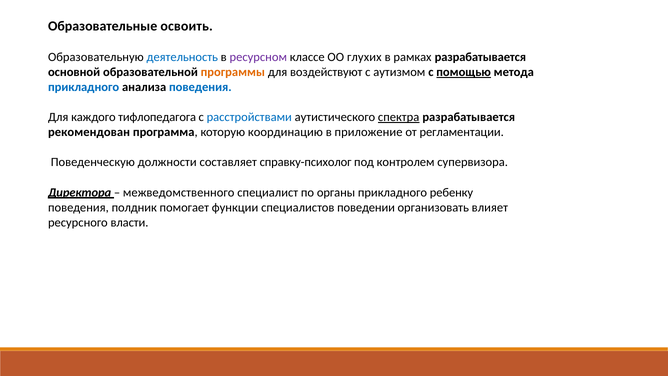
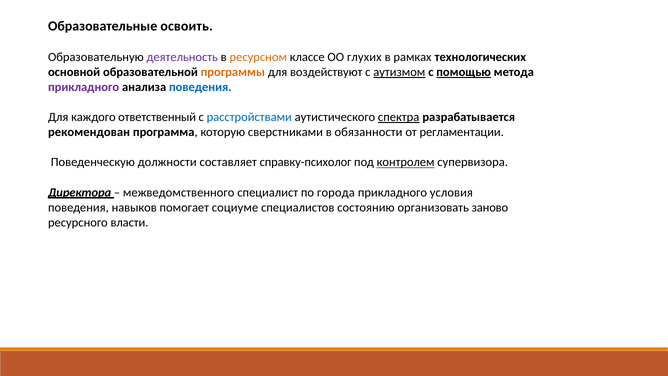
деятельность colour: blue -> purple (182, 57)
ресурсном colour: purple -> orange (258, 57)
рамках разрабатывается: разрабатывается -> технологических (480, 57)
аутизмом underline: none -> present (399, 72)
прикладного colour: blue -> purple (84, 87)
тифлопедагога: тифлопедагога -> ответственный (157, 117)
координацию: координацию -> сверстниками (285, 132)
приложение: приложение -> обязанности (369, 132)
контролем underline: none -> present (406, 162)
органы: органы -> города (336, 192)
ребенку: ребенку -> условия (451, 192)
полдник: полдник -> навыков (134, 207)
функции: функции -> социуме (235, 207)
поведении: поведении -> состоянию (366, 207)
влияет: влияет -> заново (490, 207)
